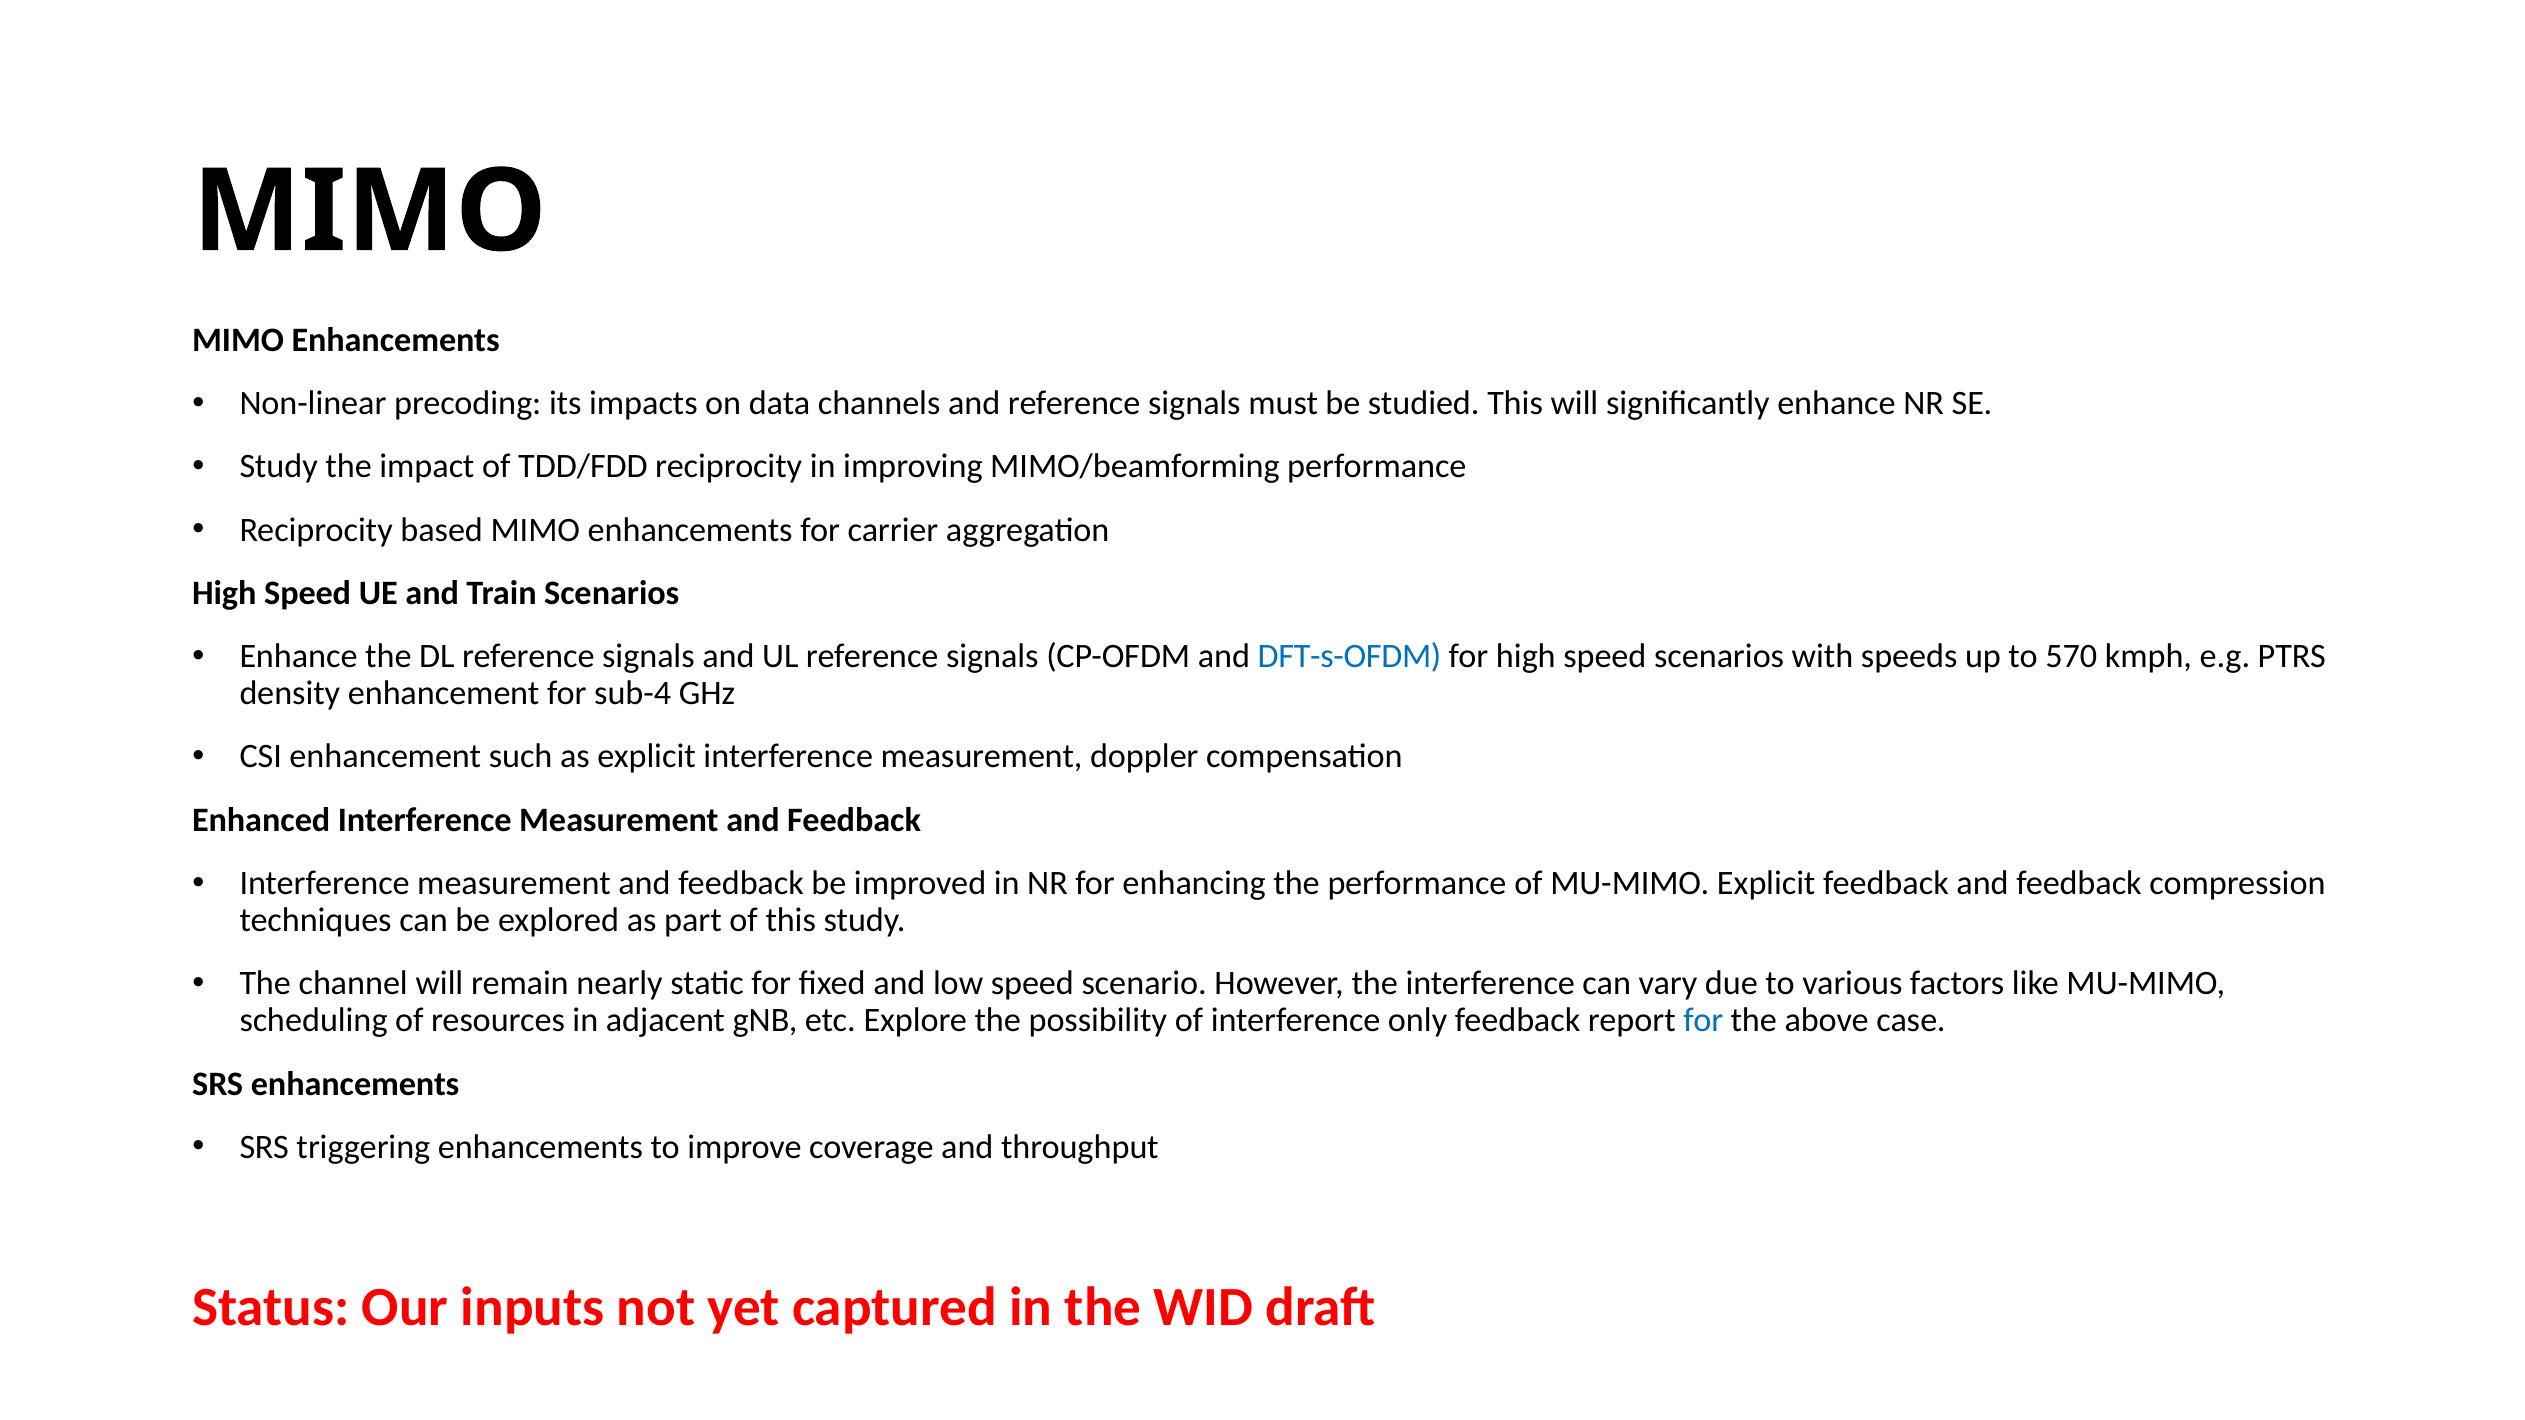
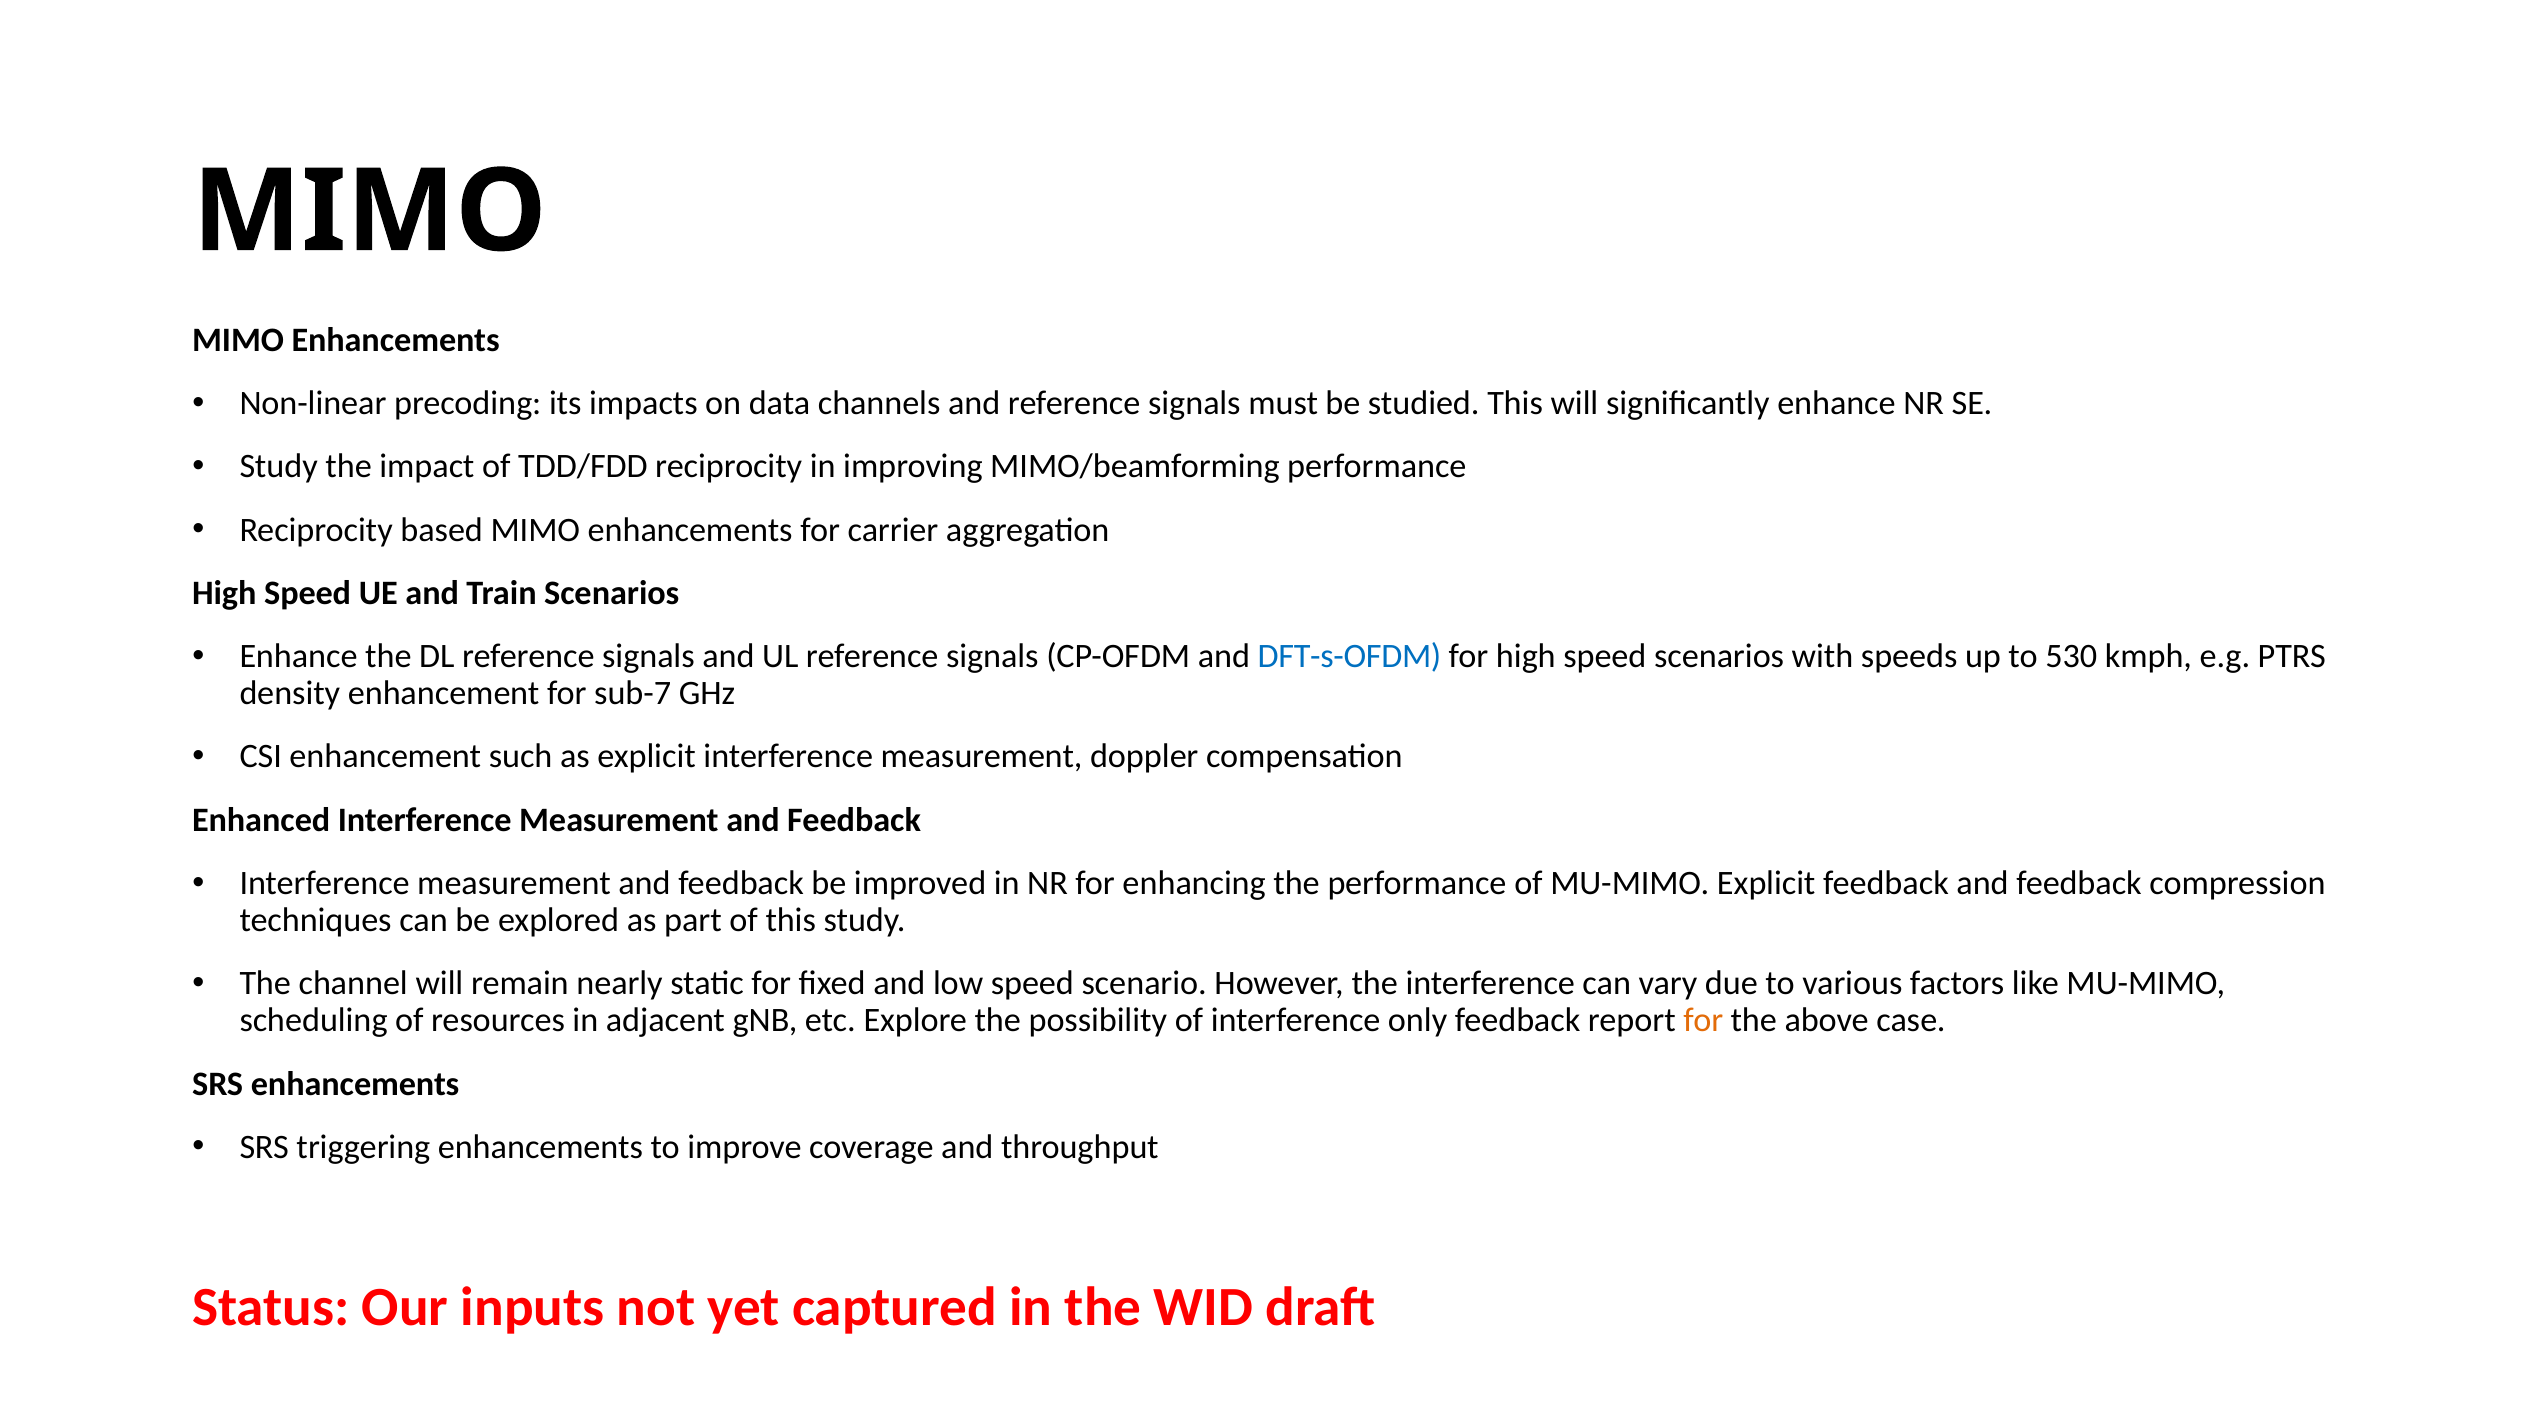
570: 570 -> 530 (2071, 657)
sub-4: sub-4 -> sub-7 (633, 694)
for colour: blue -> orange (1703, 1021)
